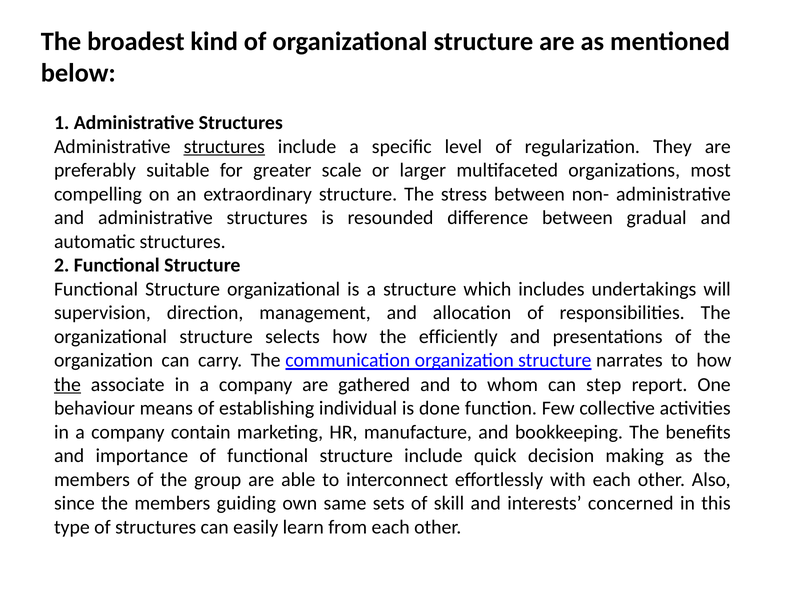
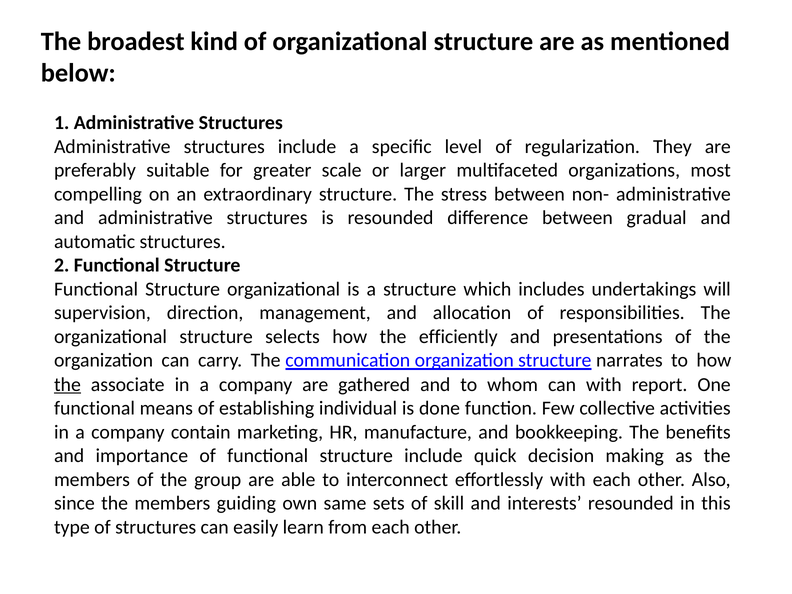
structures underline: present -> none (224, 147)
can step: step -> with (604, 385)
behaviour: behaviour -> functional (94, 408)
interests concerned: concerned -> resounded (631, 503)
